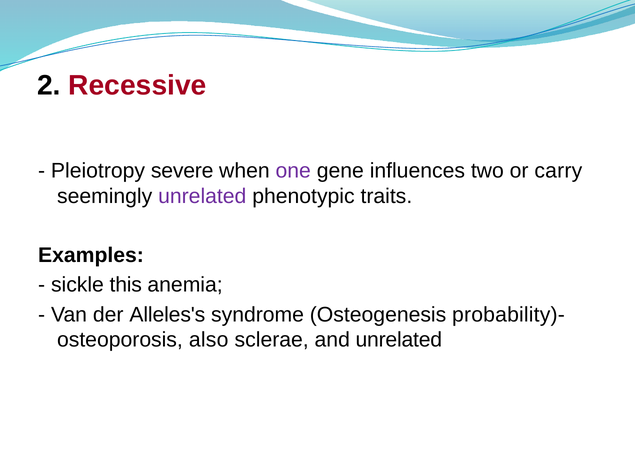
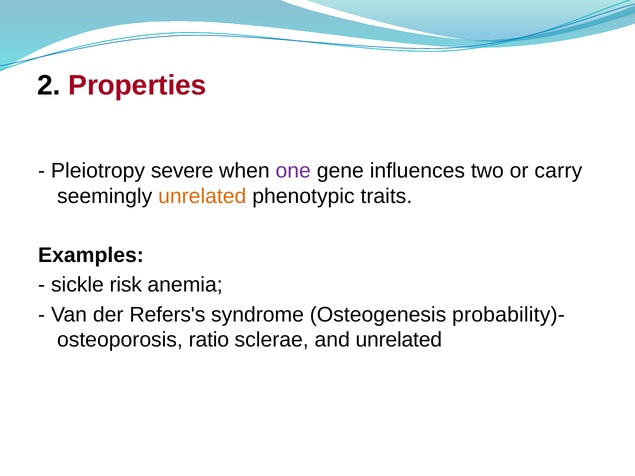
Recessive: Recessive -> Properties (137, 86)
unrelated colour: purple -> orange (202, 196)
this: this -> risk (126, 285)
Alleles's: Alleles's -> Refers's (167, 315)
also: also -> ratio (209, 340)
